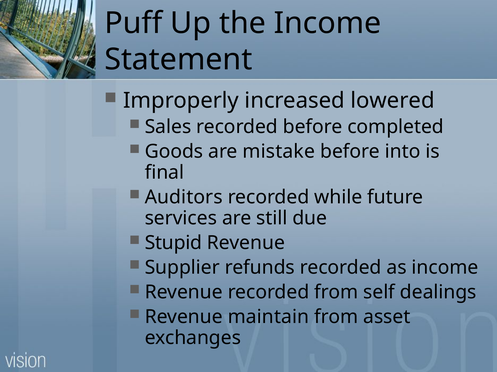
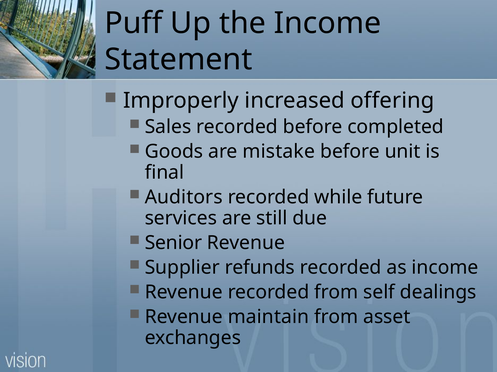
lowered: lowered -> offering (393, 101)
into: into -> unit (403, 152)
Stupid: Stupid -> Senior (173, 243)
